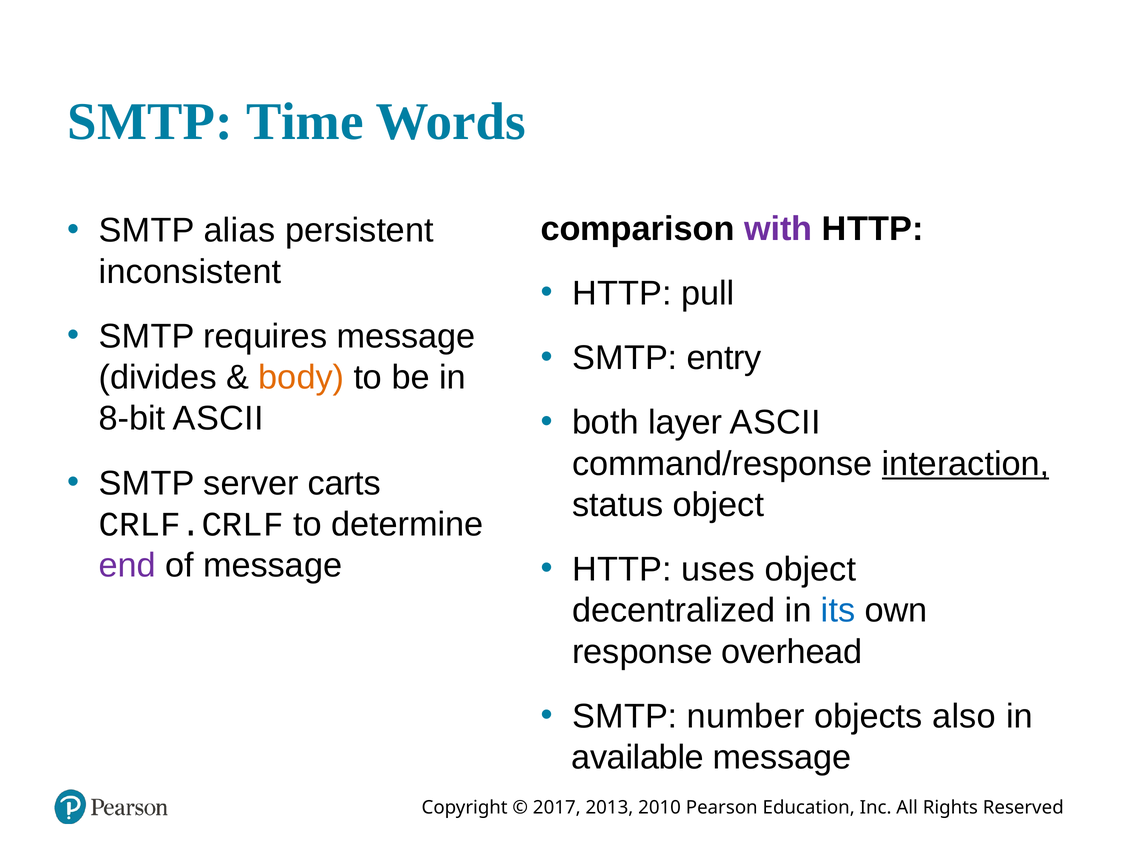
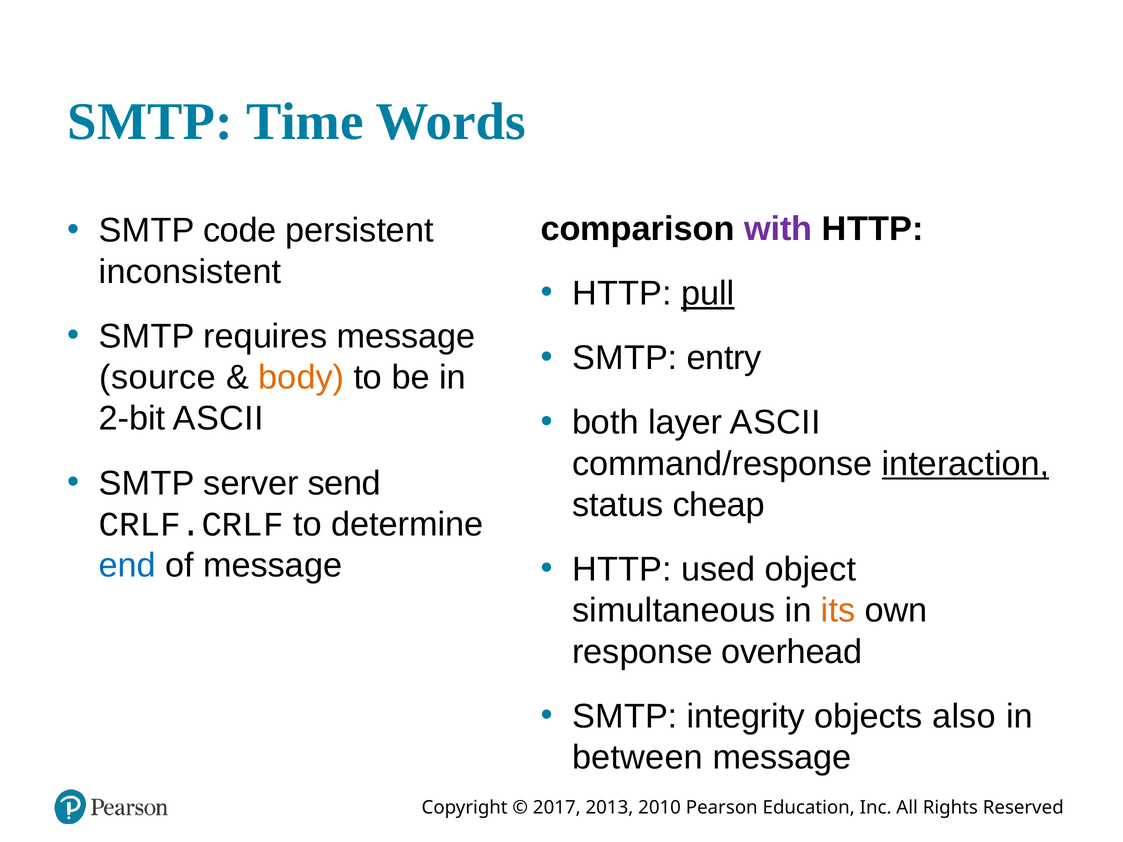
alias: alias -> code (240, 231)
pull underline: none -> present (708, 294)
divides: divides -> source (158, 378)
8-bit: 8-bit -> 2-bit (132, 419)
carts: carts -> send (344, 483)
status object: object -> cheap (719, 505)
end colour: purple -> blue (127, 566)
uses: uses -> used (718, 570)
decentralized: decentralized -> simultaneous (674, 611)
its colour: blue -> orange (838, 611)
number: number -> integrity (746, 716)
available: available -> between (637, 758)
